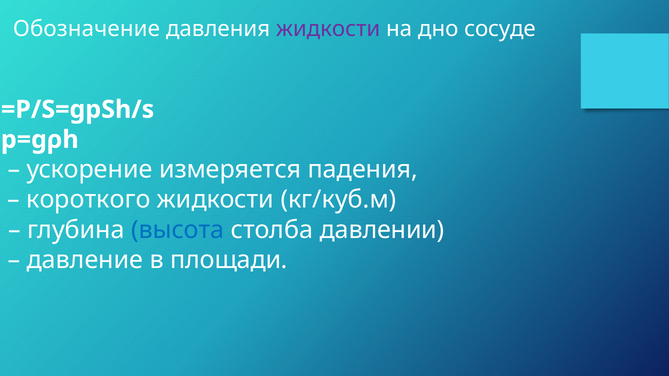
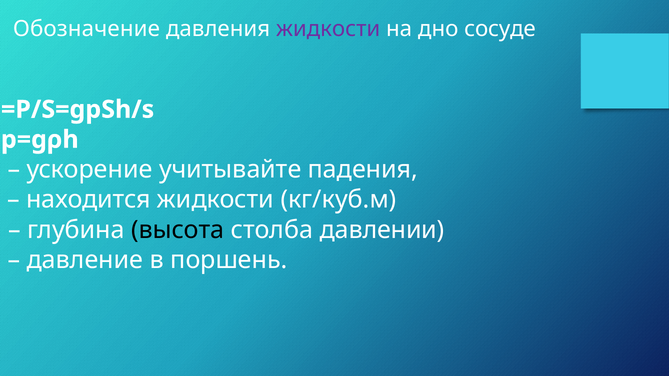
измеряется: измеряется -> учитывайте (230, 170)
короткого: короткого -> находится (88, 200)
высота colour: blue -> black (178, 230)
площади: площади -> поршень (229, 260)
